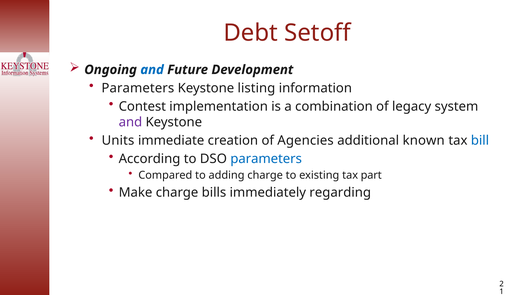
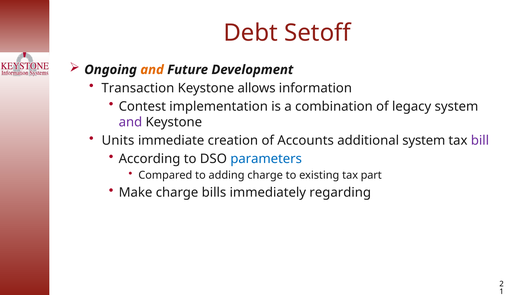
and colour: blue -> orange (152, 70)
Parameters: Parameters -> Transaction (138, 88)
listing: listing -> allows (257, 88)
Agencies: Agencies -> Accounts (306, 141)
additional known: known -> system (424, 141)
bill colour: blue -> purple (480, 141)
